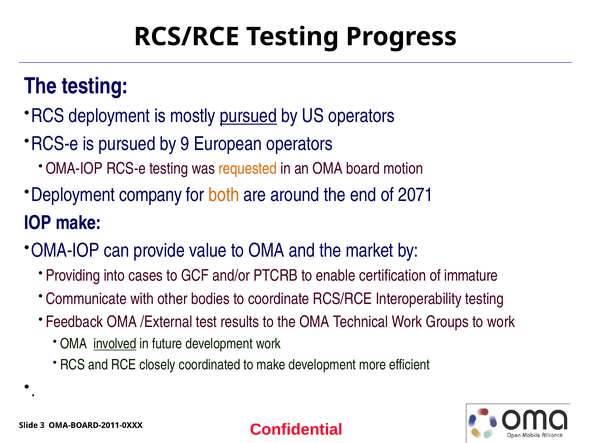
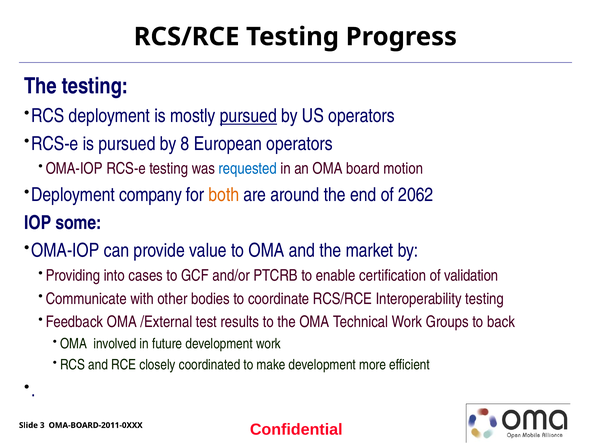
9: 9 -> 8 (185, 144)
requested colour: orange -> blue (248, 169)
2071: 2071 -> 2062 (416, 195)
IOP make: make -> some (78, 223)
immature: immature -> validation (471, 276)
to work: work -> back (501, 322)
involved underline: present -> none (115, 344)
